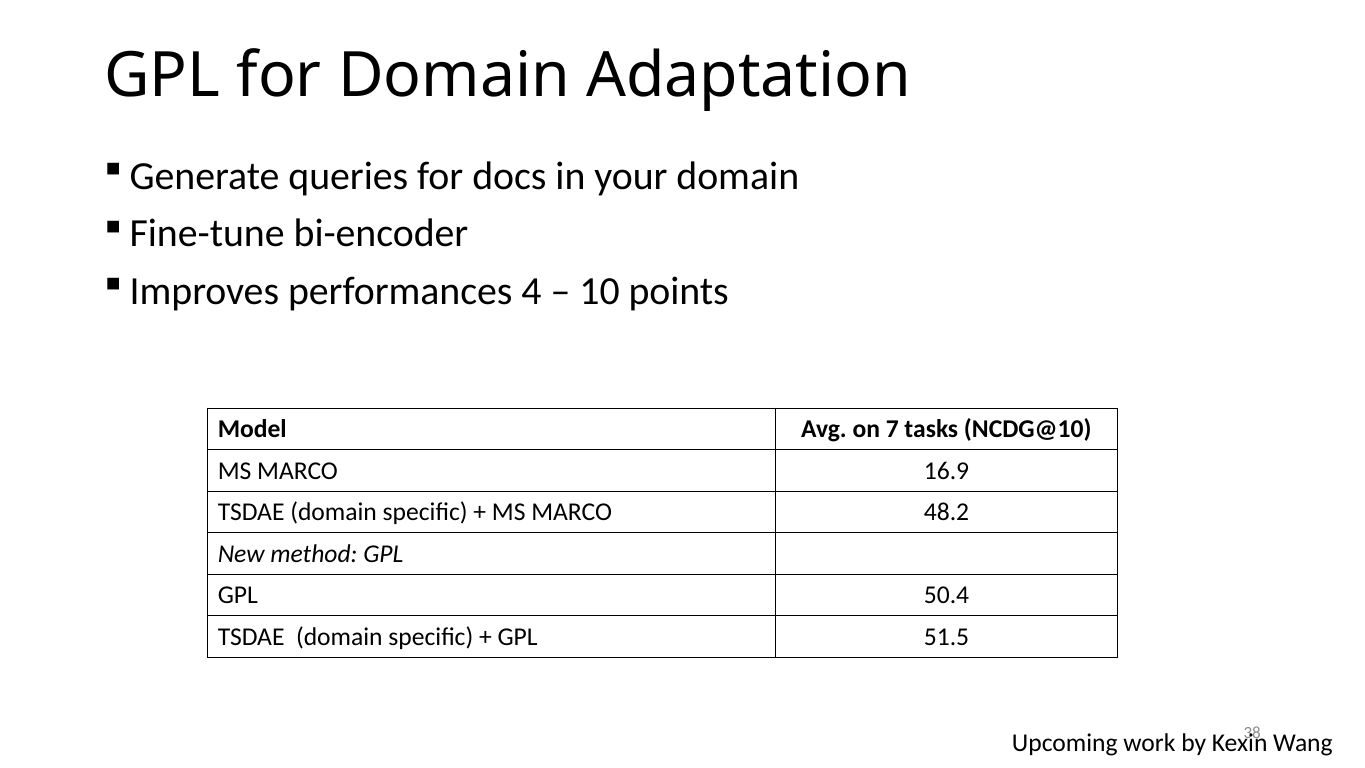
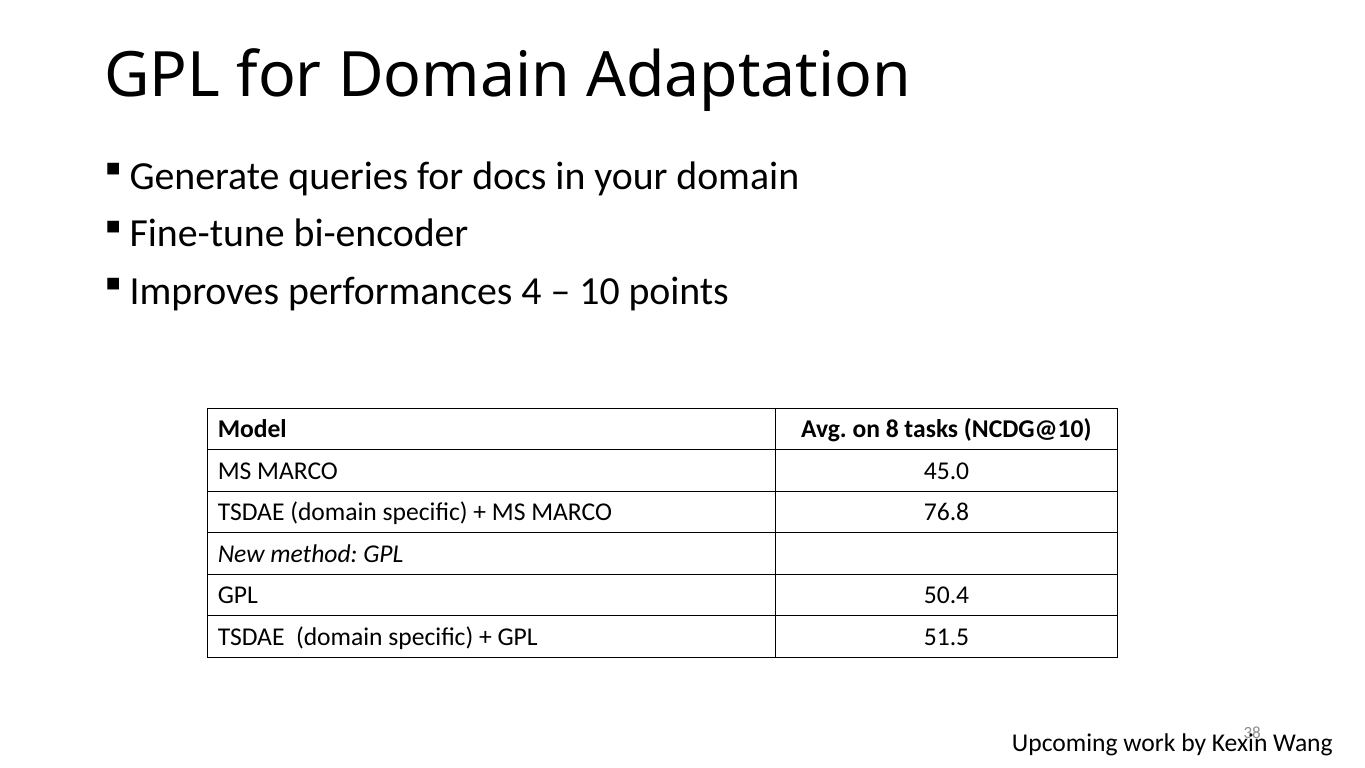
7: 7 -> 8 (892, 429)
16.9: 16.9 -> 45.0 (947, 471)
48.2: 48.2 -> 76.8 (947, 512)
